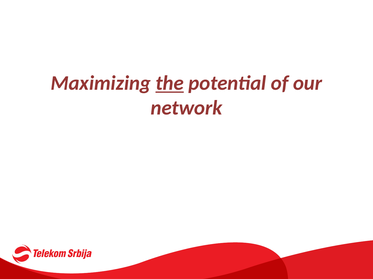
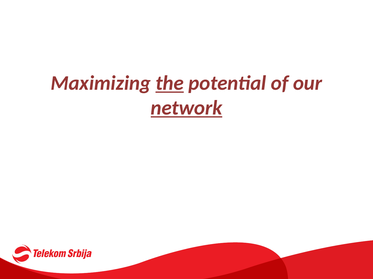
network underline: none -> present (186, 108)
